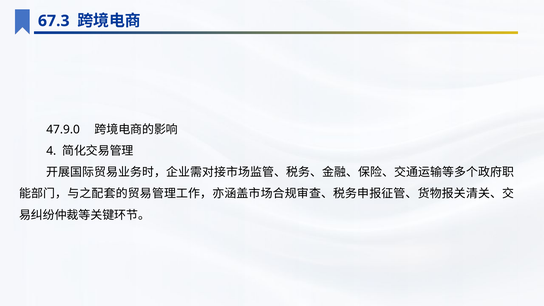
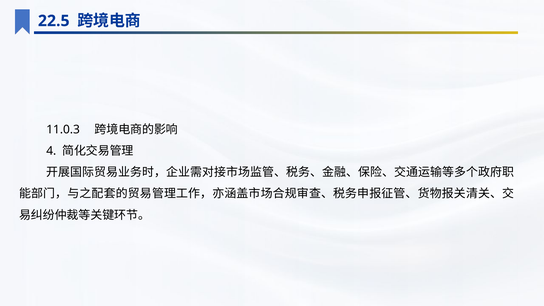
67.3: 67.3 -> 22.5 (54, 21)
47.9.0: 47.9.0 -> 11.0.3 (63, 129)
